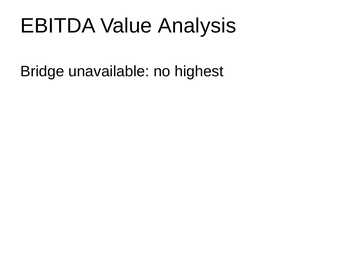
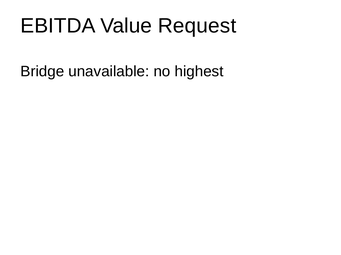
Analysis: Analysis -> Request (197, 26)
